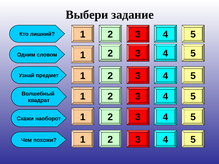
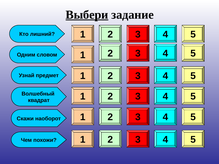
Выбери underline: none -> present (87, 15)
